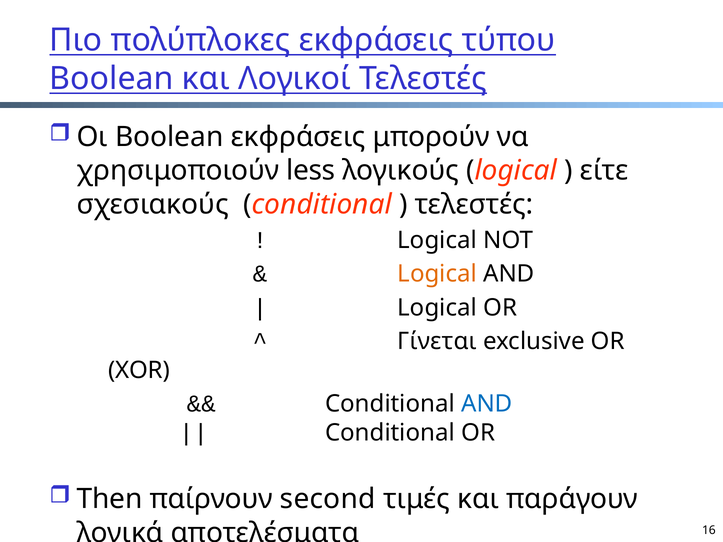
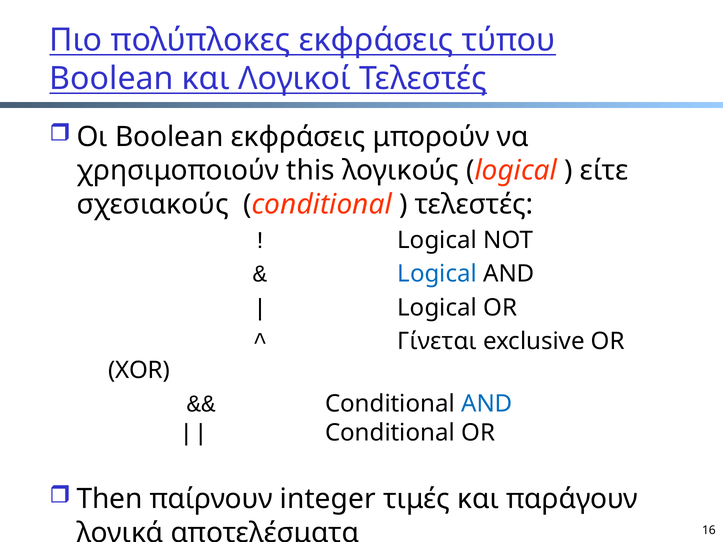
less: less -> this (311, 171)
Logical colour: orange -> blue (437, 274)
second: second -> integer (328, 499)
